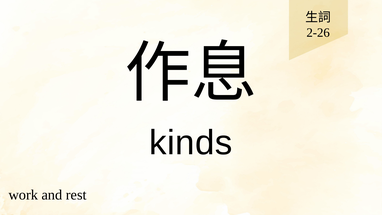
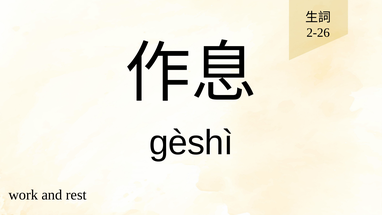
kinds: kinds -> gèshì (191, 143)
